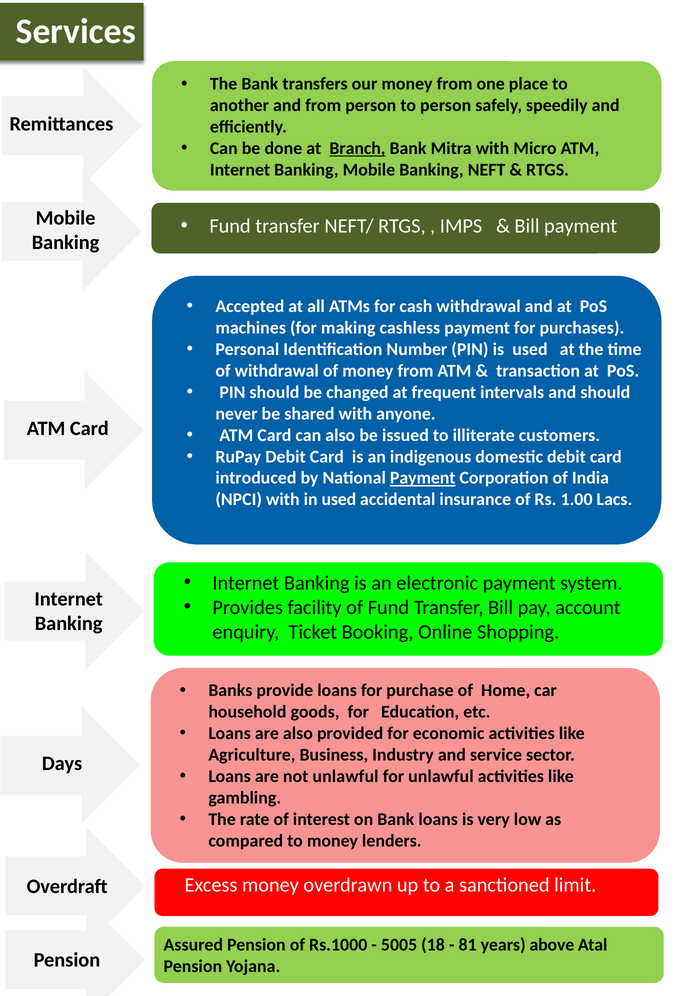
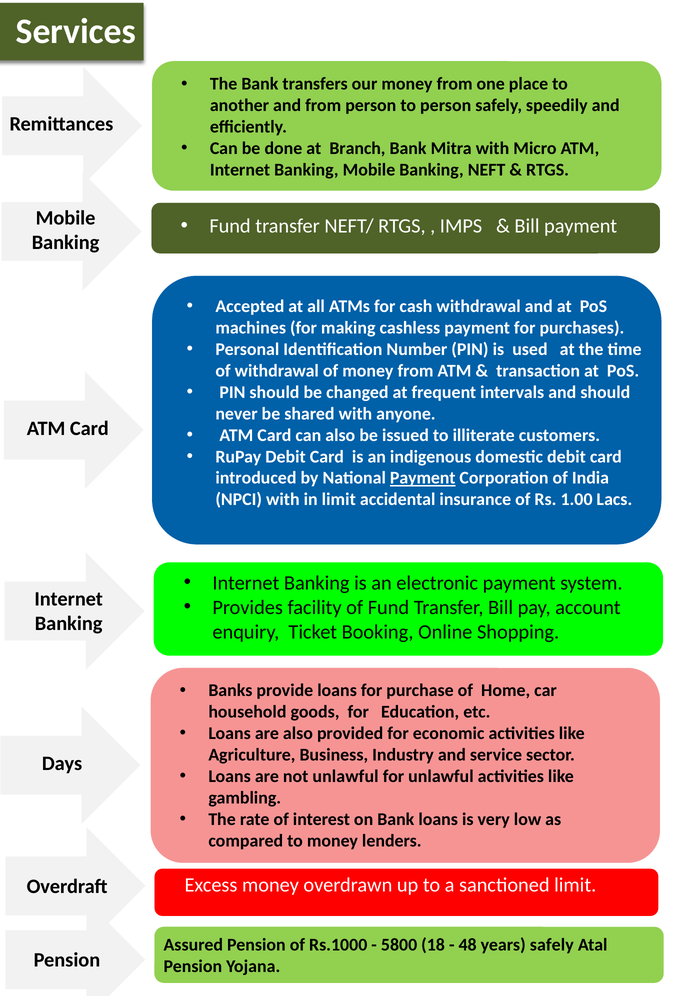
Branch underline: present -> none (357, 148)
in used: used -> limit (339, 499)
5005: 5005 -> 5800 (399, 944)
81: 81 -> 48 (468, 944)
years above: above -> safely (552, 944)
